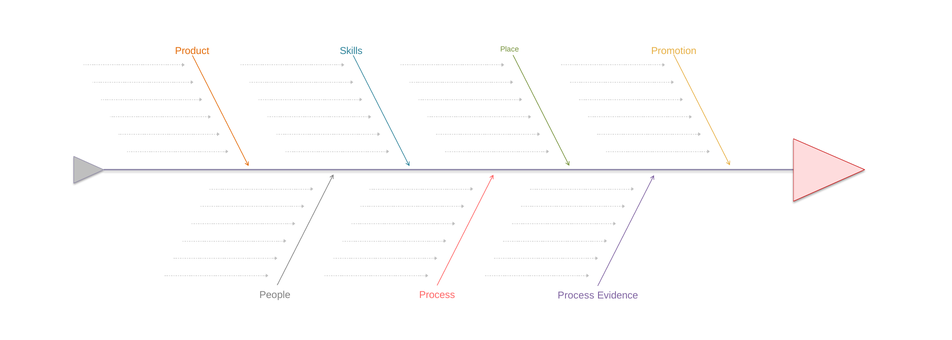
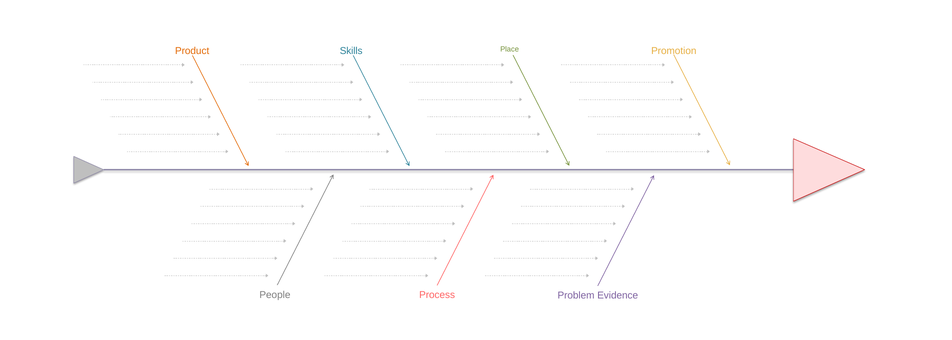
Process Process: Process -> Problem (576, 295)
